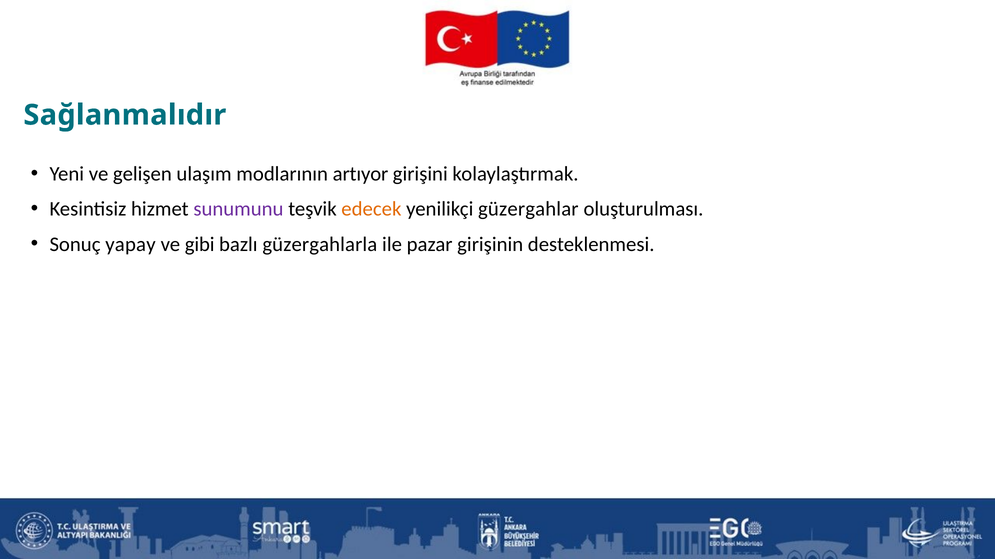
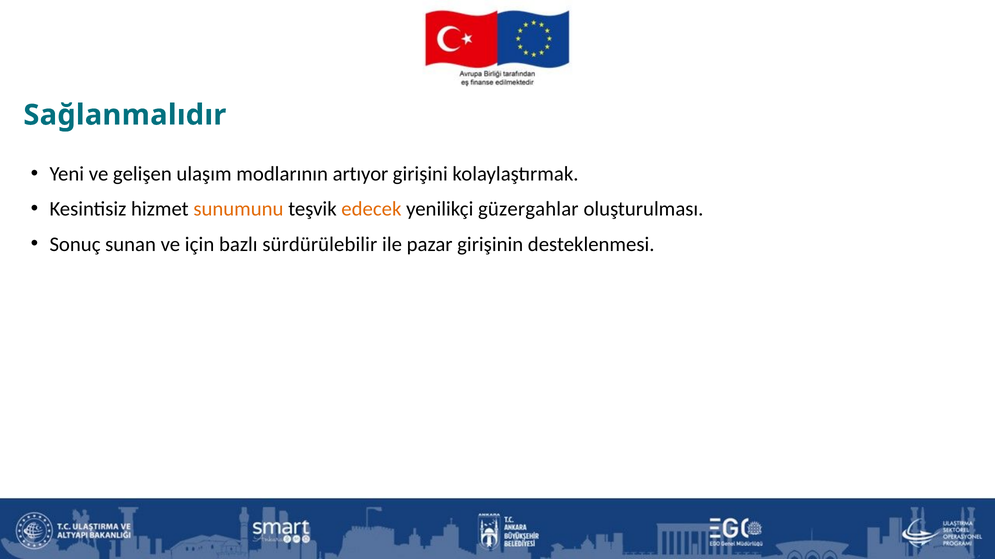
sunumunu colour: purple -> orange (238, 209)
yapay: yapay -> sunan (131, 245)
gibi: gibi -> için (200, 245)
güzergahlarla: güzergahlarla -> sürdürülebilir (320, 245)
